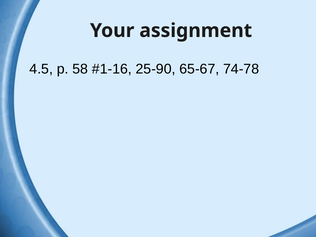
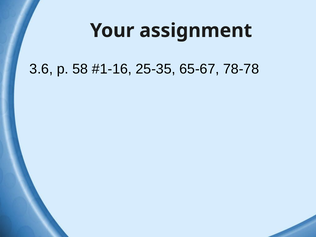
4.5: 4.5 -> 3.6 (41, 69)
25-90: 25-90 -> 25-35 (156, 69)
74-78: 74-78 -> 78-78 (241, 69)
